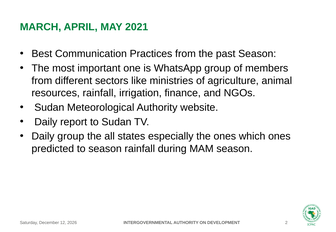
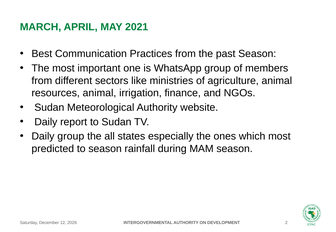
resources rainfall: rainfall -> animal (99, 93)
which ones: ones -> most (279, 137)
